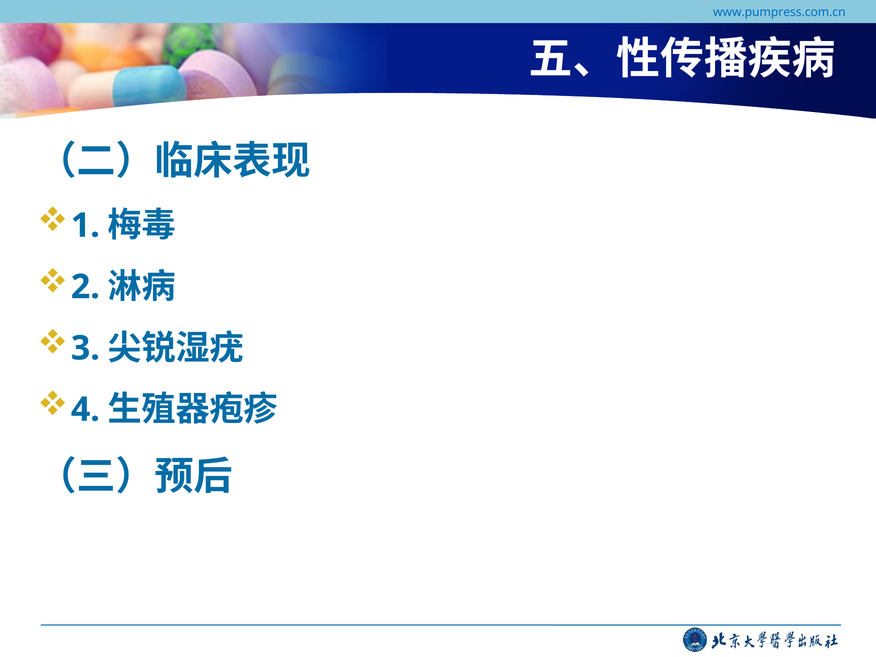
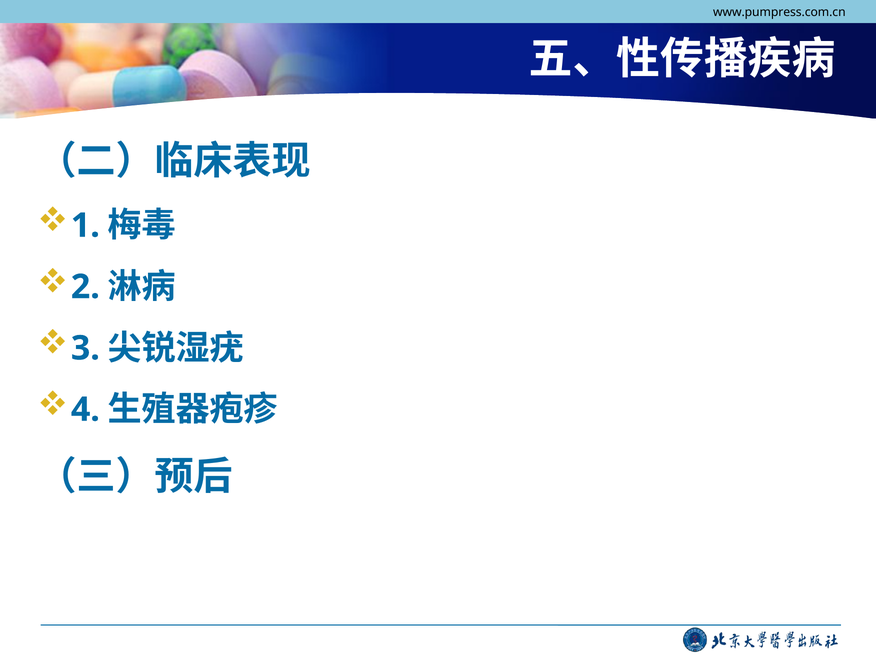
www.pumpress.com.cn colour: blue -> black (779, 12)
